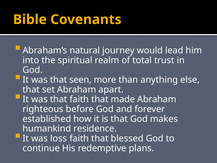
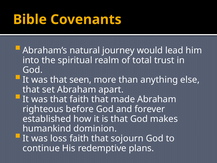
residence: residence -> dominion (95, 128)
blessed: blessed -> sojourn (127, 138)
